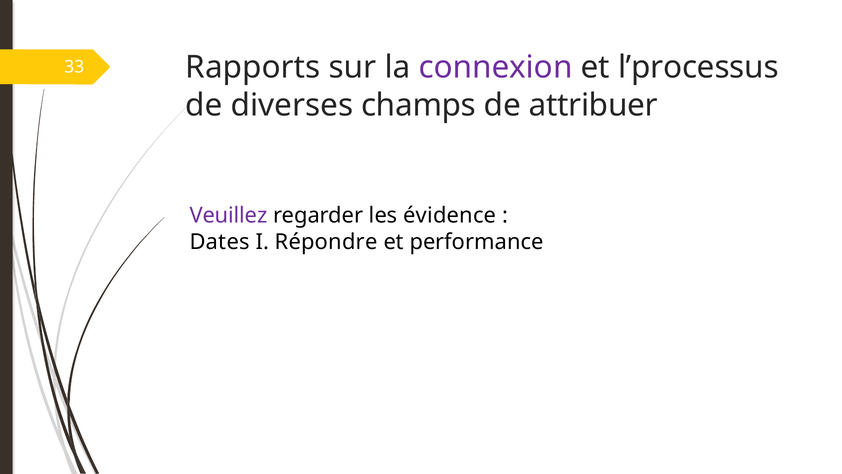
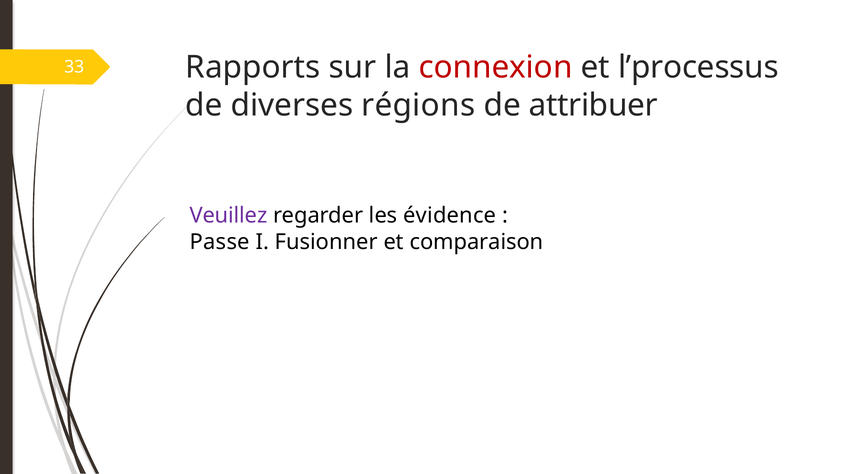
connexion colour: purple -> red (496, 67)
champs: champs -> régions (418, 105)
Dates: Dates -> Passe (220, 242)
Répondre: Répondre -> Fusionner (326, 242)
performance: performance -> comparaison (477, 242)
